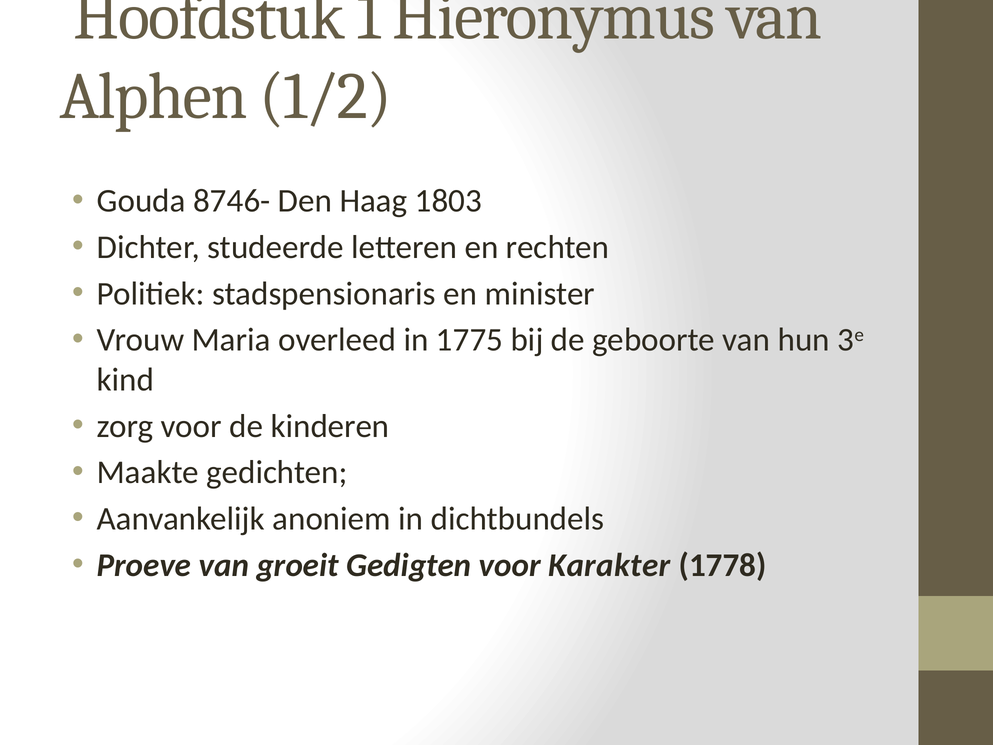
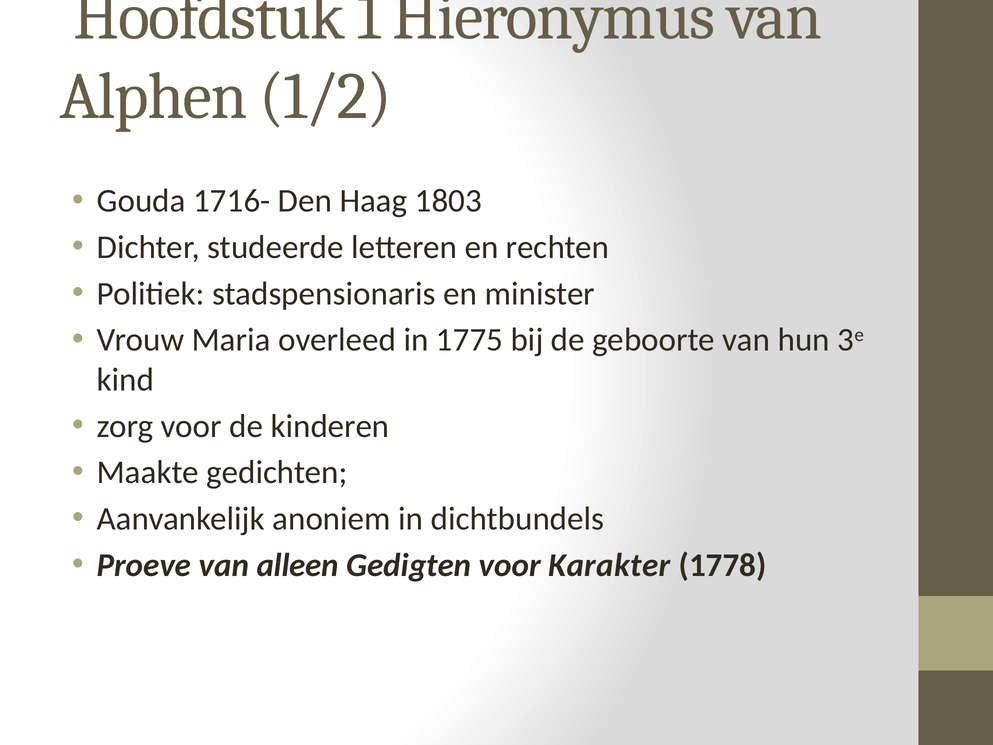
8746-: 8746- -> 1716- (232, 201)
groeit: groeit -> alleen (298, 565)
